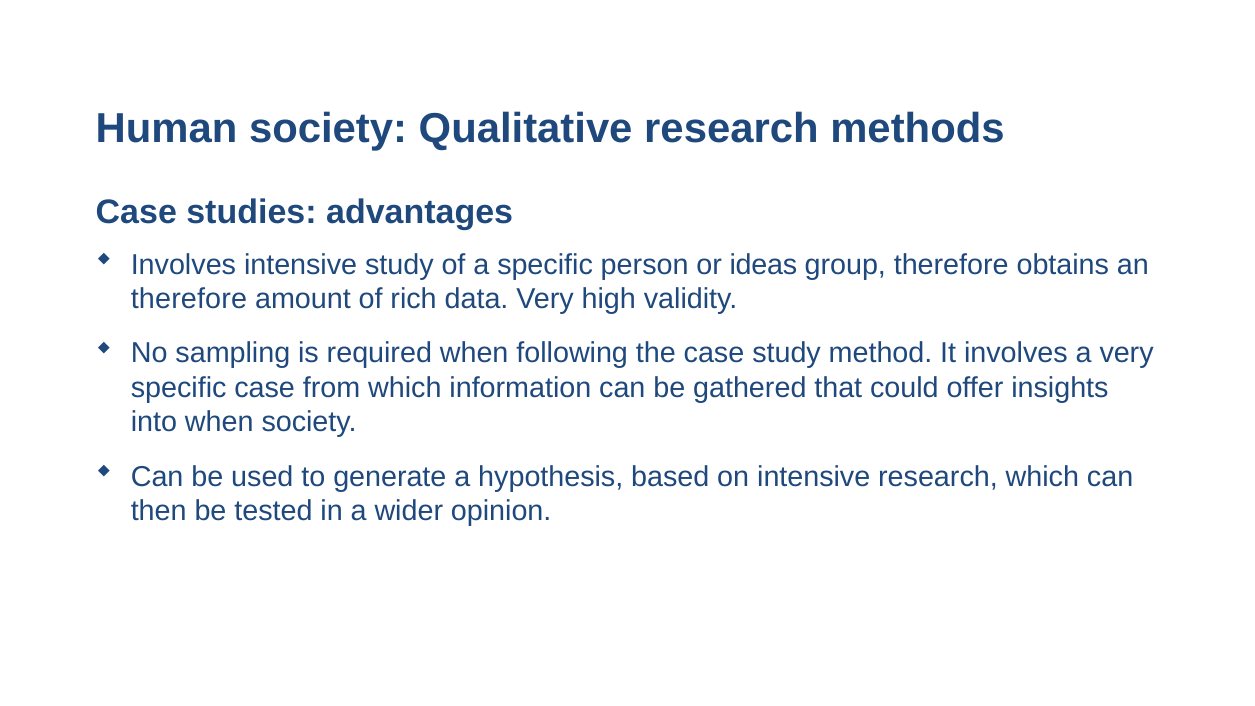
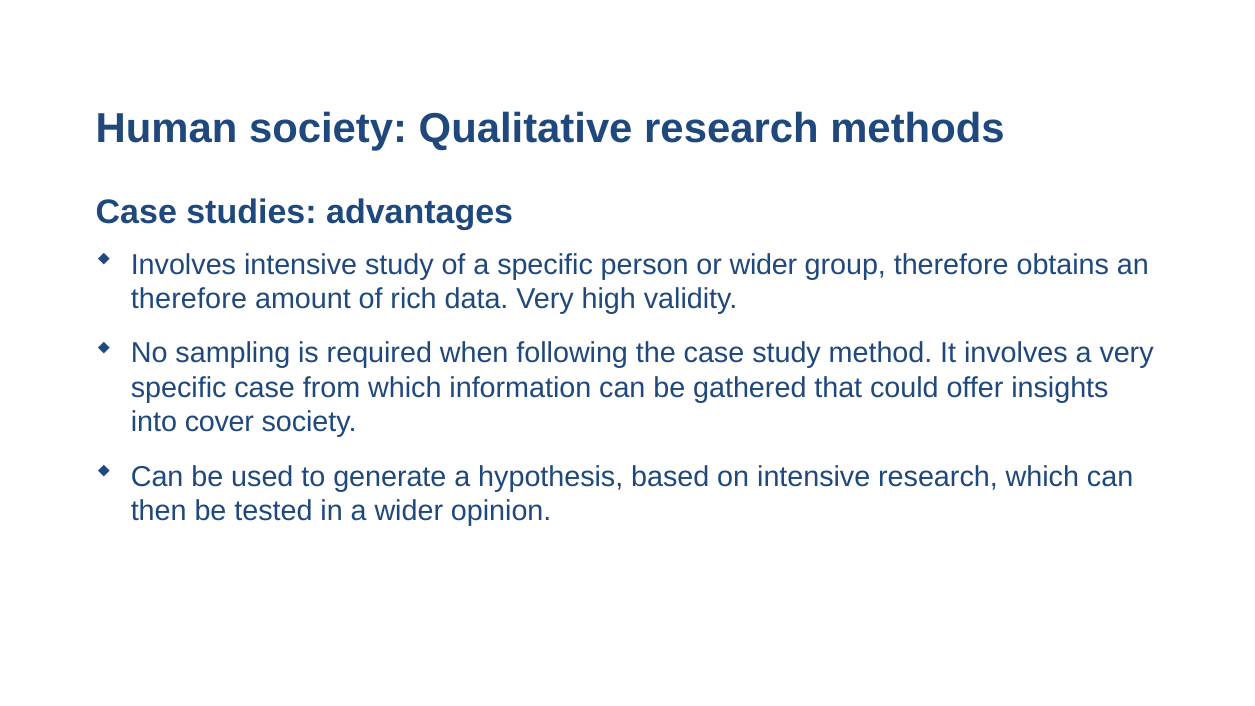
or ideas: ideas -> wider (763, 265)
into when: when -> cover (219, 422)
